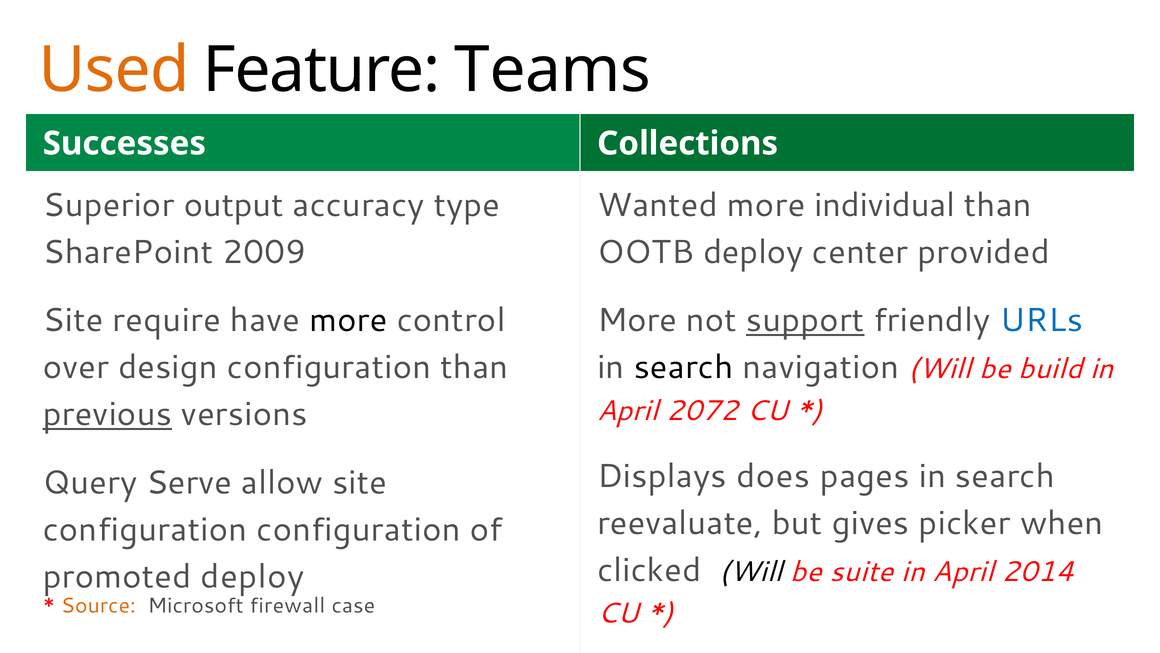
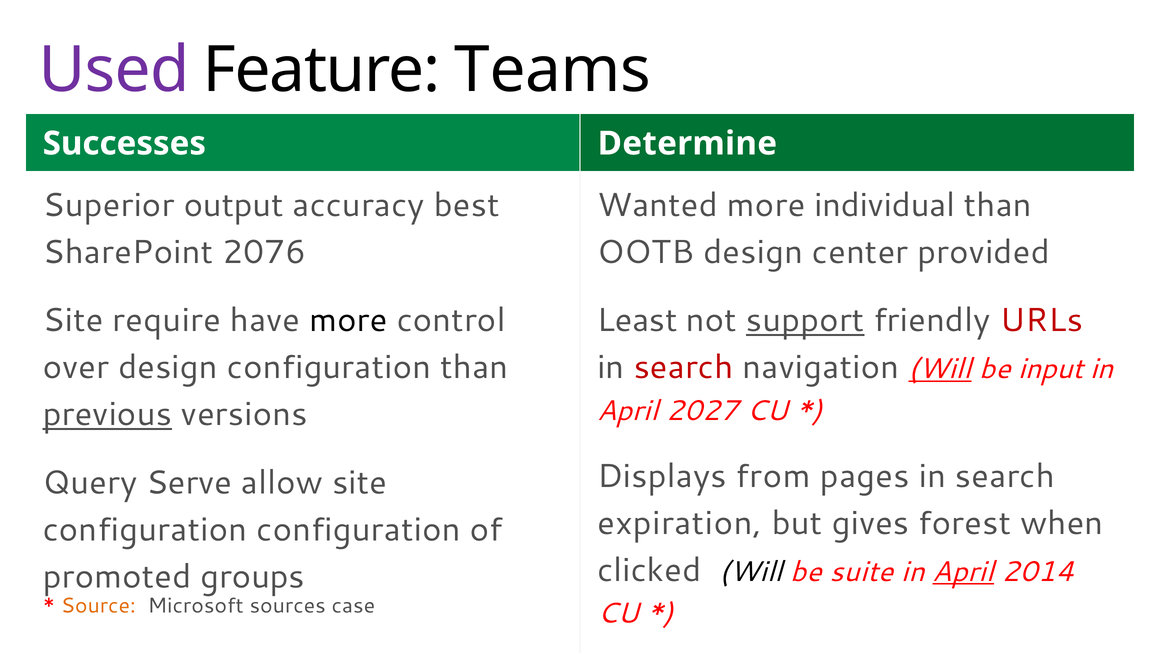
Used colour: orange -> purple (114, 70)
Collections: Collections -> Determine (687, 143)
type: type -> best (467, 205)
2009: 2009 -> 2076 (264, 252)
OOTB deploy: deploy -> design (753, 252)
More: More -> Least (637, 320)
URLs colour: blue -> red (1041, 320)
search colour: black -> red (683, 367)
Will underline: none -> present (940, 369)
build: build -> input (1051, 369)
2072: 2072 -> 2027 (702, 411)
does: does -> from (773, 476)
reevaluate: reevaluate -> expiration (680, 523)
picker: picker -> forest (965, 523)
April underline: none -> present (963, 571)
promoted deploy: deploy -> groups (253, 576)
firewall: firewall -> sources (288, 605)
